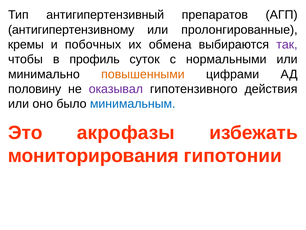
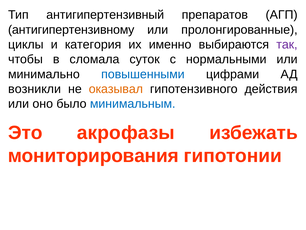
кремы: кремы -> циклы (26, 44)
побочных: побочных -> категория (93, 44)
обмена: обмена -> именно (170, 44)
профиль: профиль -> сломала (94, 59)
повышенными colour: orange -> blue (143, 74)
половину: половину -> возникли (35, 89)
оказывал colour: purple -> orange (116, 89)
